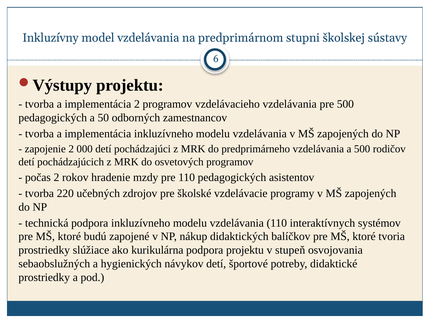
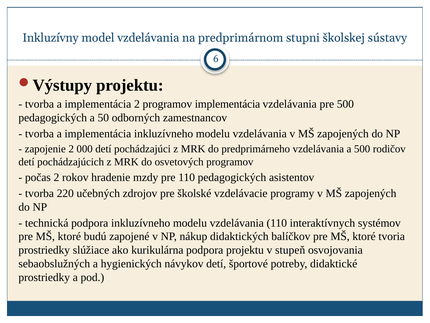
programov vzdelávacieho: vzdelávacieho -> implementácia (228, 104)
